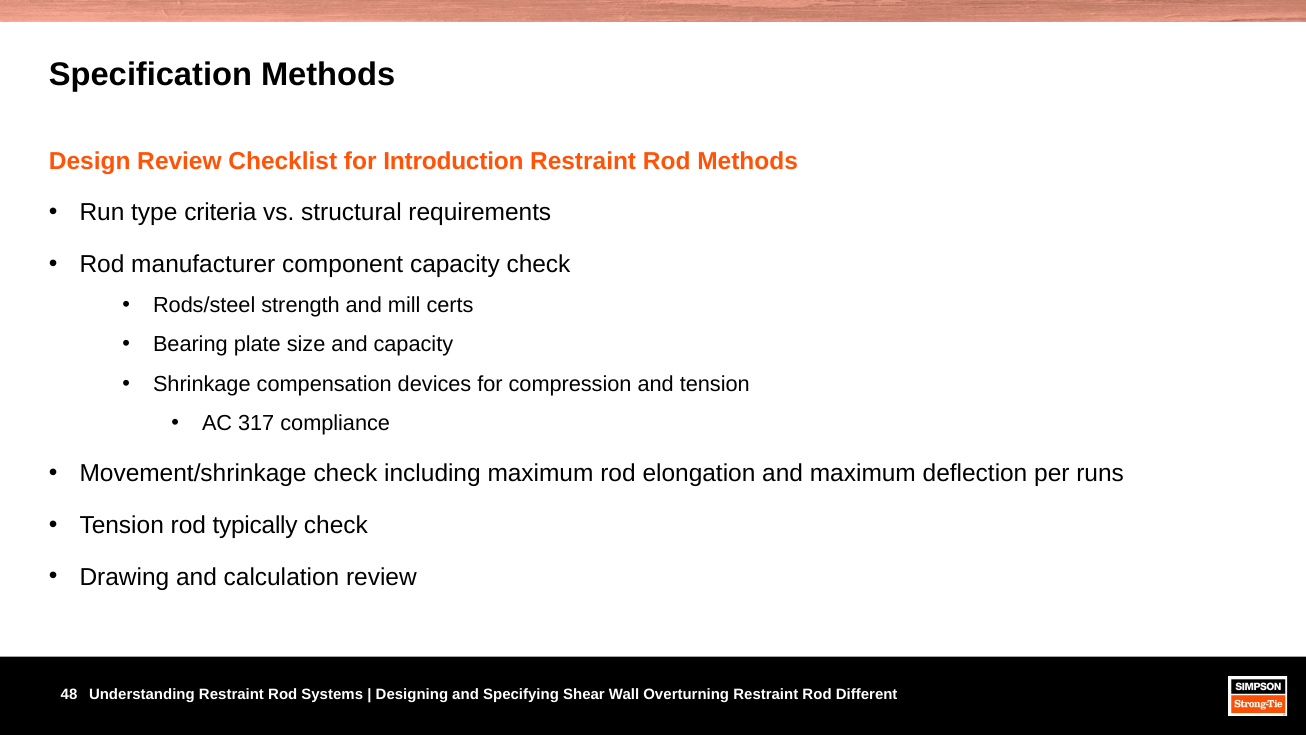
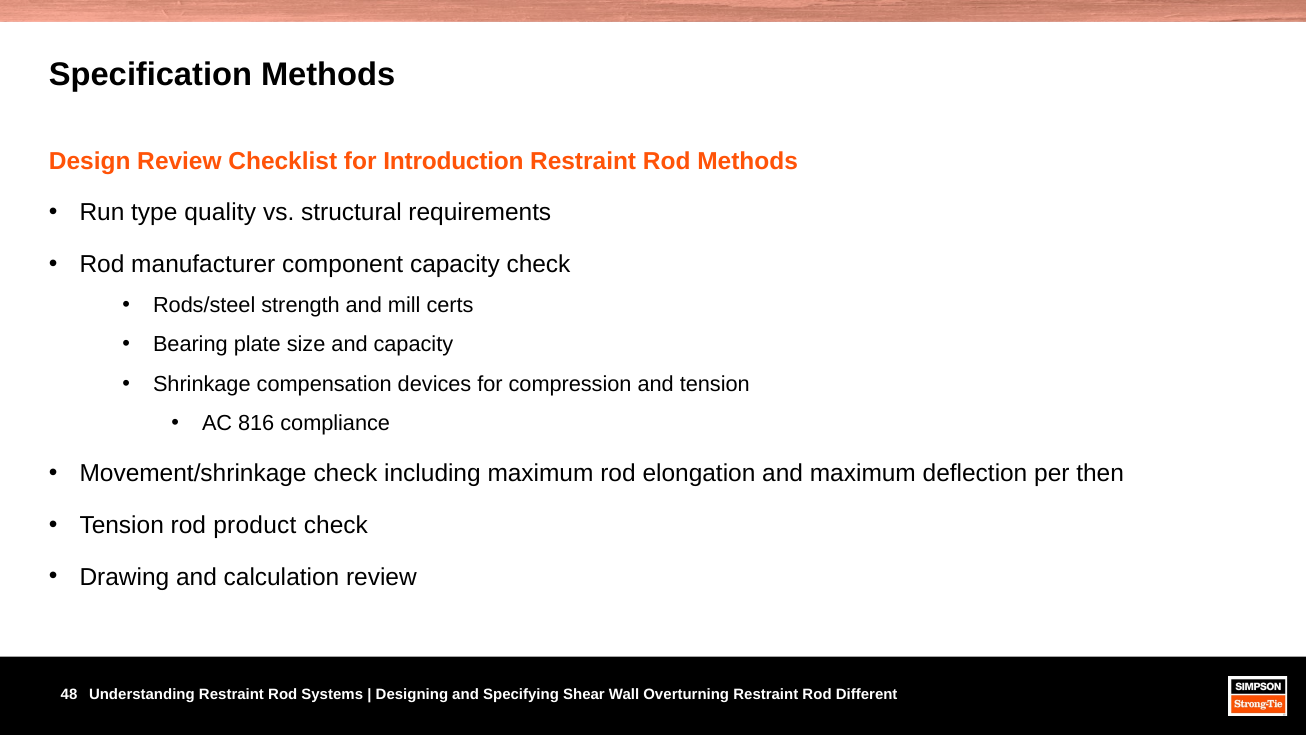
criteria: criteria -> quality (220, 213)
317: 317 -> 816 (256, 424)
runs: runs -> then (1100, 474)
typically: typically -> product (255, 525)
